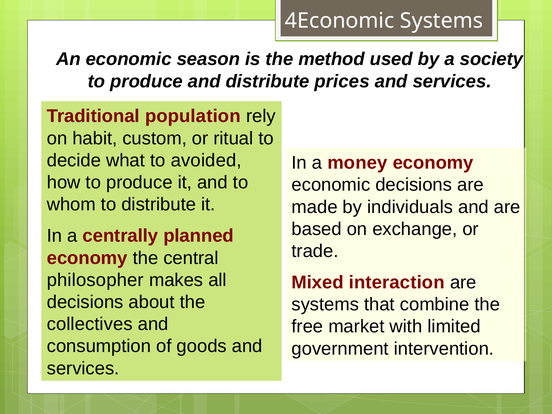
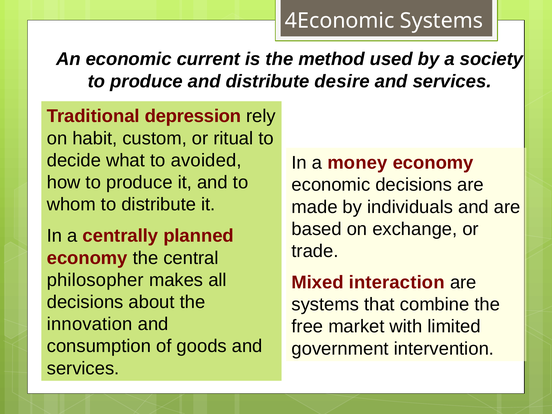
season: season -> current (208, 59)
prices: prices -> desire (342, 81)
population: population -> depression (193, 116)
collectives: collectives -> innovation (90, 324)
